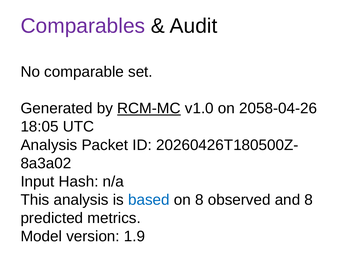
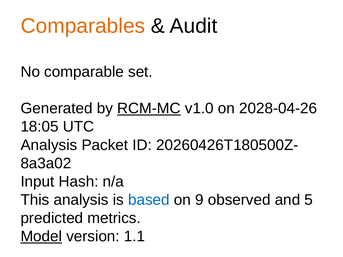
Comparables colour: purple -> orange (83, 26)
2058-04-26: 2058-04-26 -> 2028-04-26 (278, 109)
on 8: 8 -> 9 (199, 200)
and 8: 8 -> 5 (309, 200)
Model underline: none -> present (41, 237)
1.9: 1.9 -> 1.1 (135, 237)
